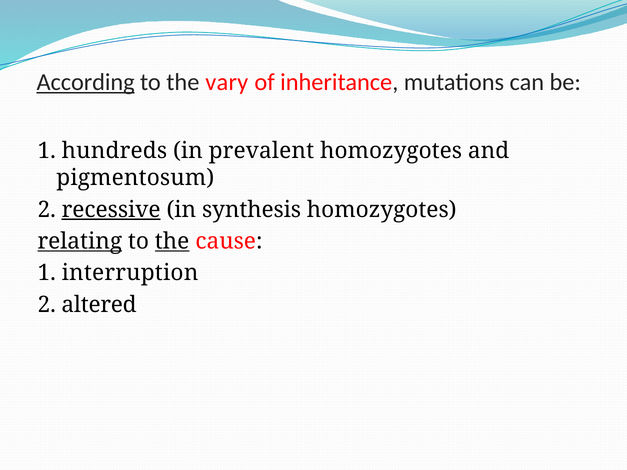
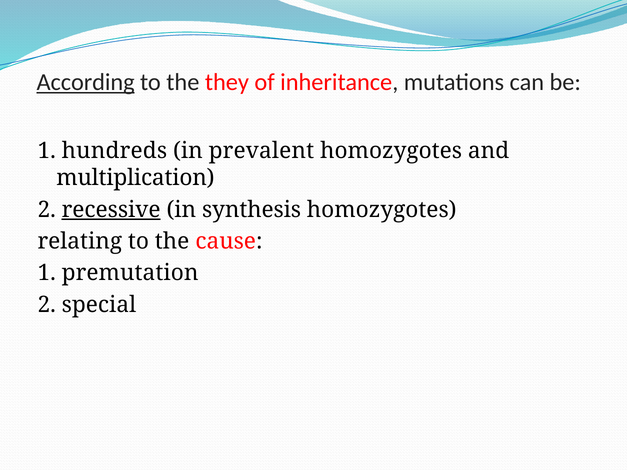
vary: vary -> they (227, 82)
pigmentosum: pigmentosum -> multiplication (135, 178)
relating underline: present -> none (80, 241)
the underline: present -> none (172, 241)
interruption: interruption -> premutation (130, 273)
altered: altered -> special (99, 305)
